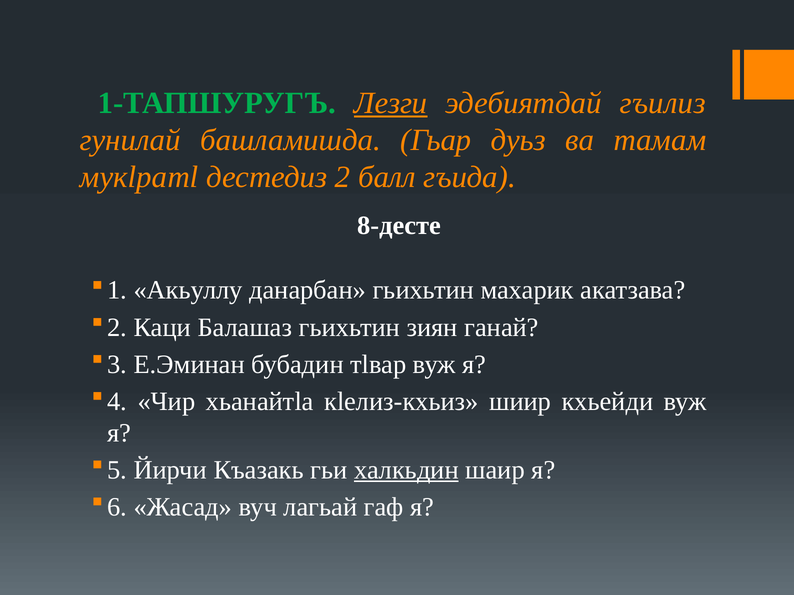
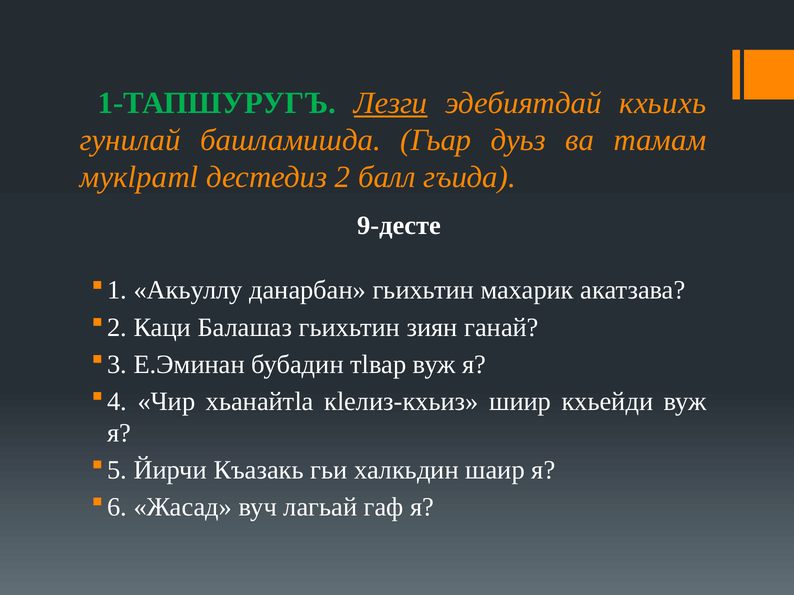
гъилиз: гъилиз -> кхьихь (663, 103)
8-десте: 8-десте -> 9-десте (399, 226)
халкьдин underline: present -> none (406, 470)
